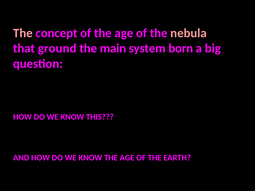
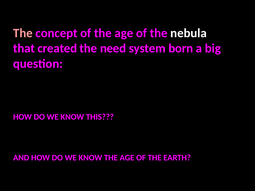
nebula colour: pink -> white (189, 33)
ground: ground -> created (57, 48)
main: main -> need (113, 48)
